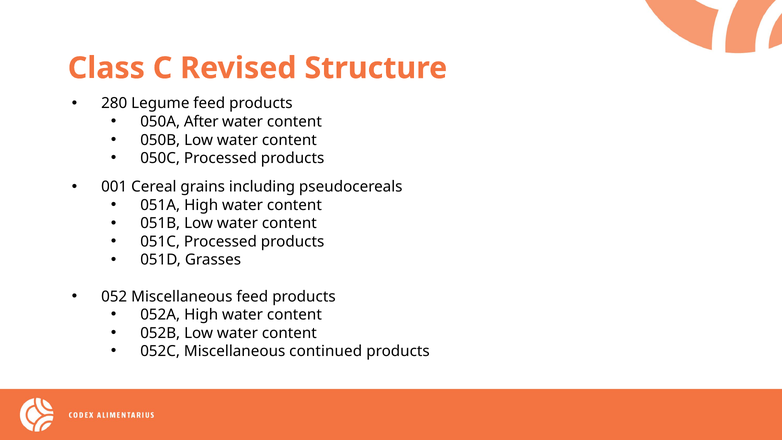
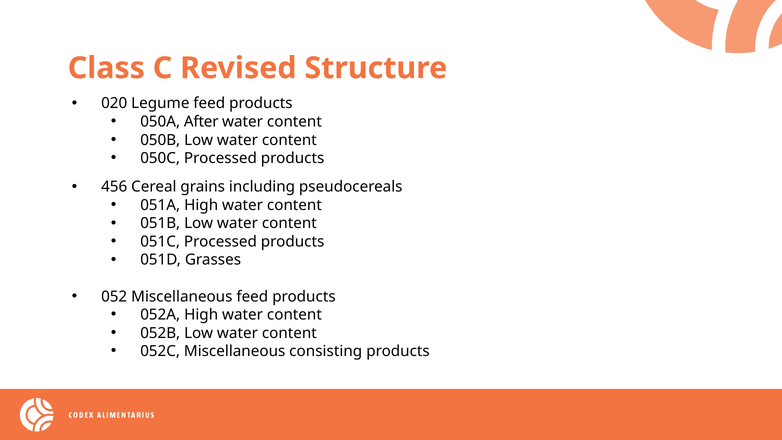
280: 280 -> 020 (114, 103)
001: 001 -> 456 (114, 187)
continued: continued -> consisting (326, 351)
